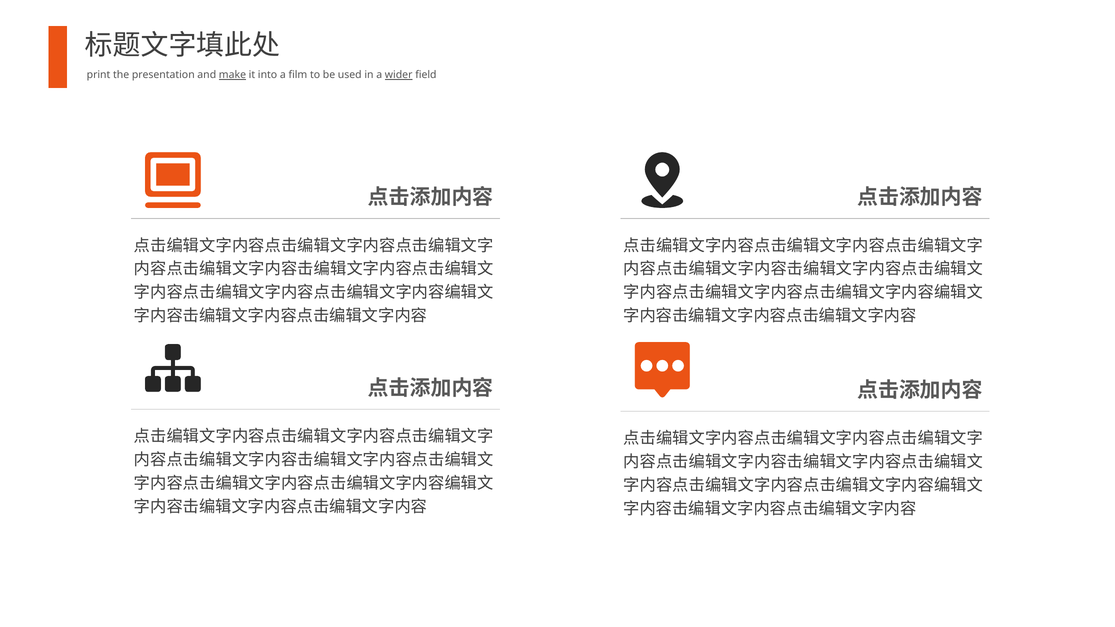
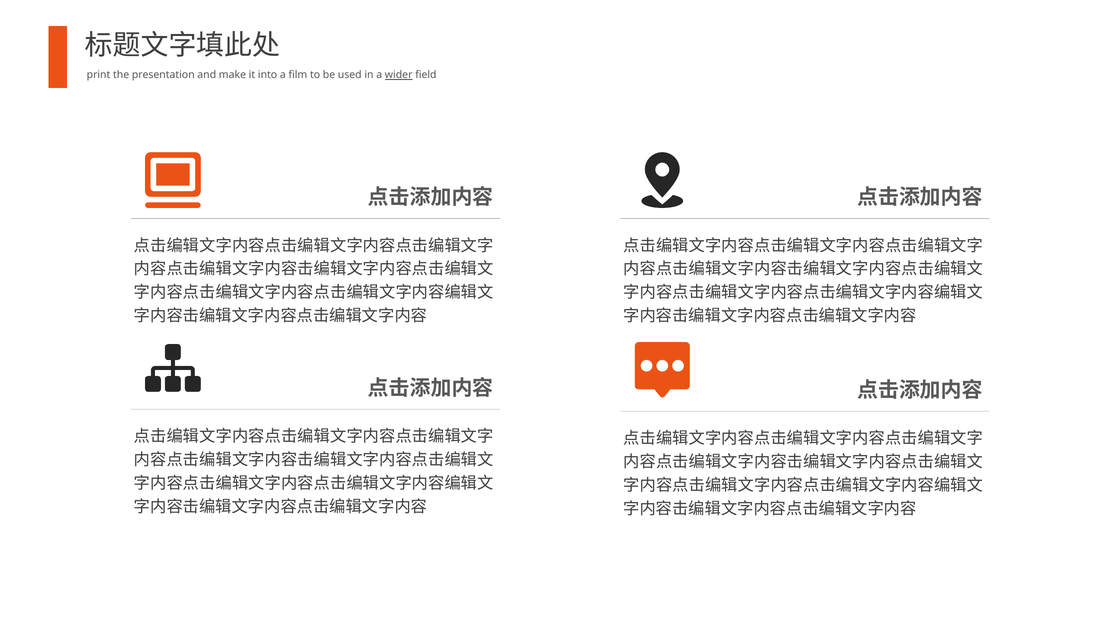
make underline: present -> none (232, 75)
